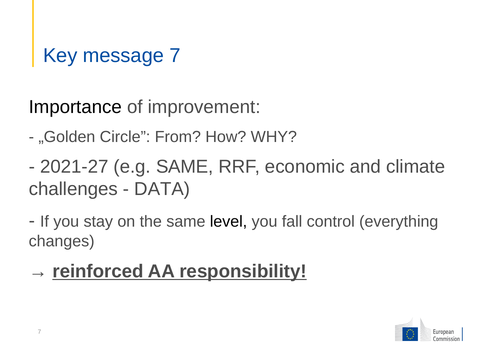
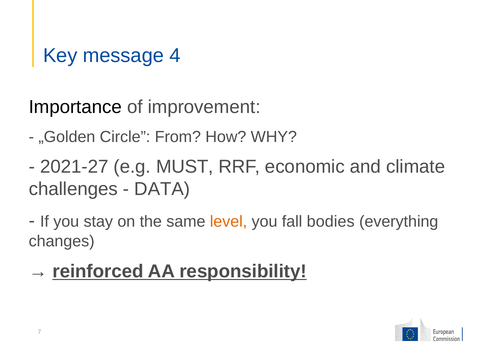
message 7: 7 -> 4 (175, 55)
e.g SAME: SAME -> MUST (185, 167)
level colour: black -> orange (229, 221)
control: control -> bodies (331, 221)
